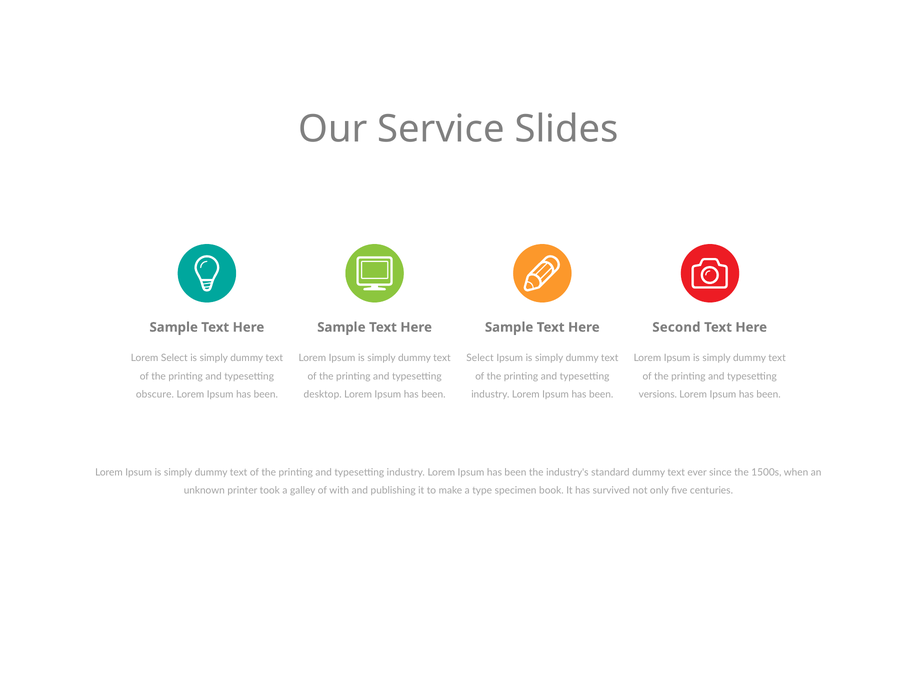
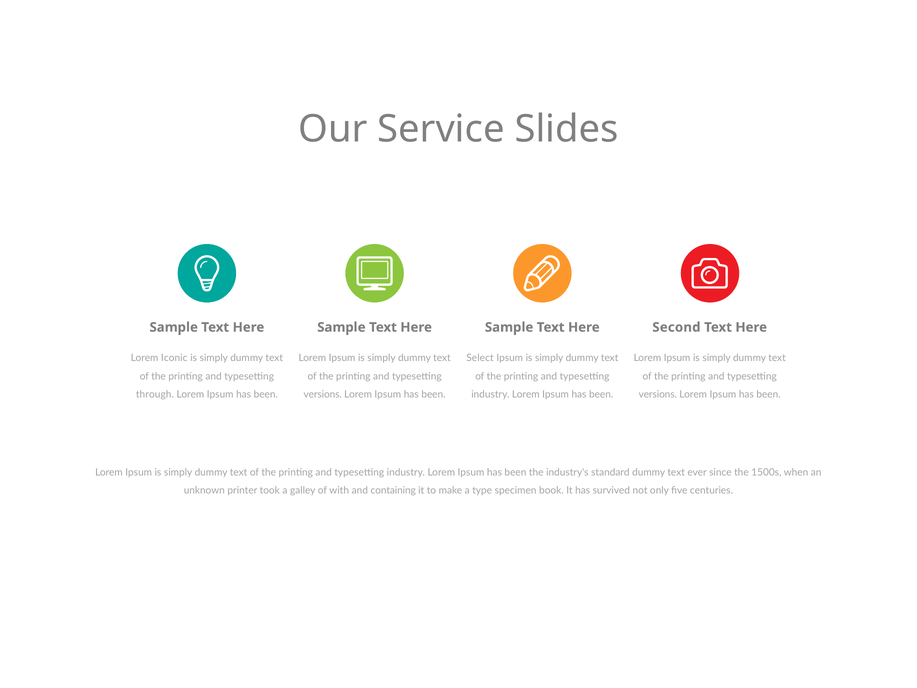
Lorem Select: Select -> Iconic (174, 358)
obscure: obscure -> through (155, 394)
desktop: desktop -> versions (323, 394)
publishing: publishing -> containing (393, 490)
